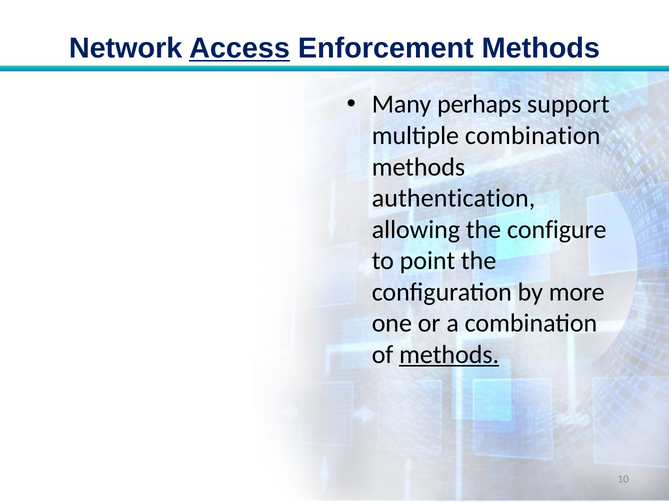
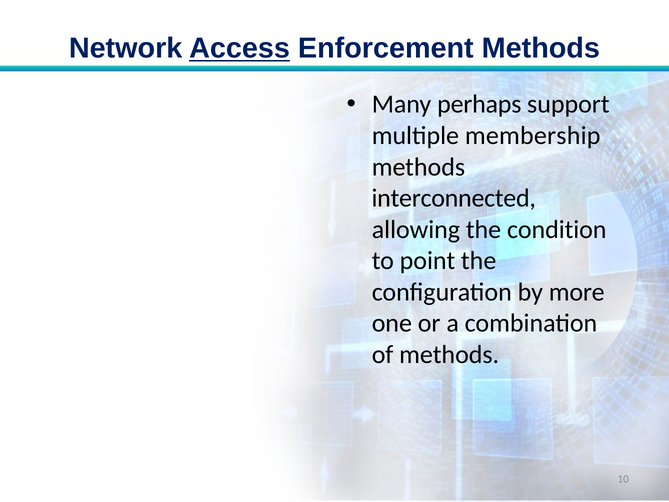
multiple combination: combination -> membership (533, 136)
authentication: authentication -> interconnected (454, 198)
configure: configure -> condition (557, 229)
methods underline: present -> none (449, 354)
